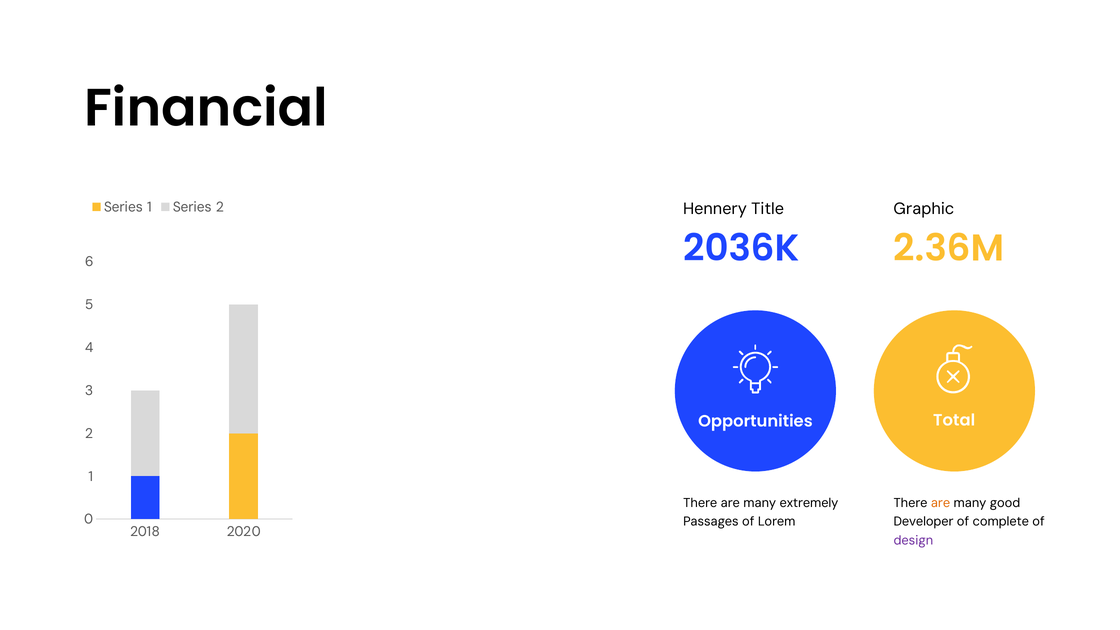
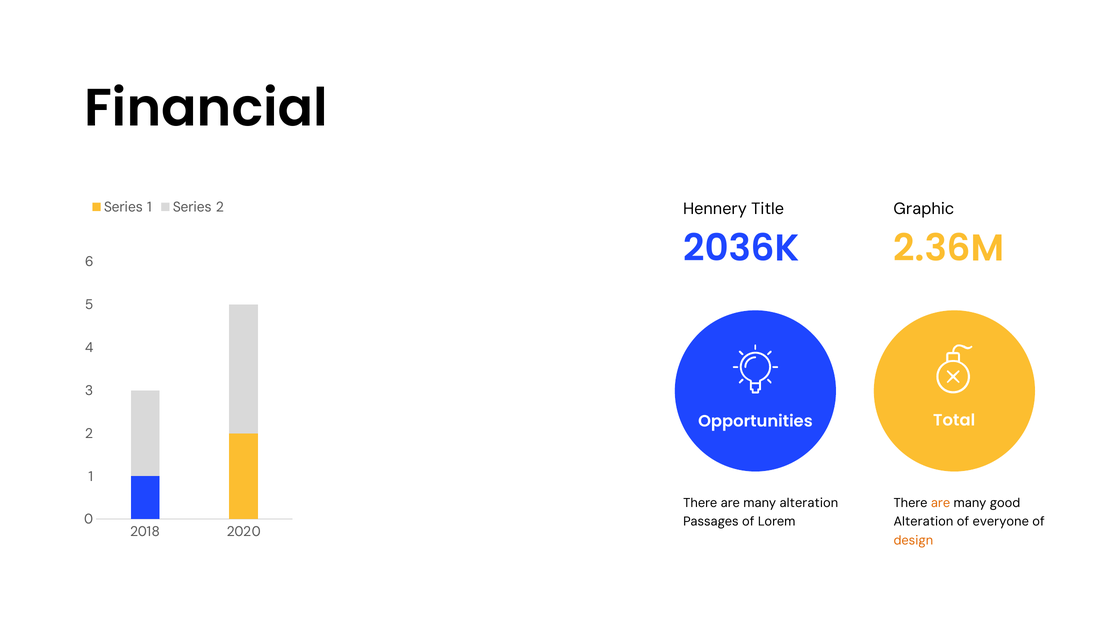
many extremely: extremely -> alteration (809, 503)
Developer: Developer -> Alteration (923, 522)
complete: complete -> everyone (1001, 522)
design colour: purple -> orange (913, 540)
